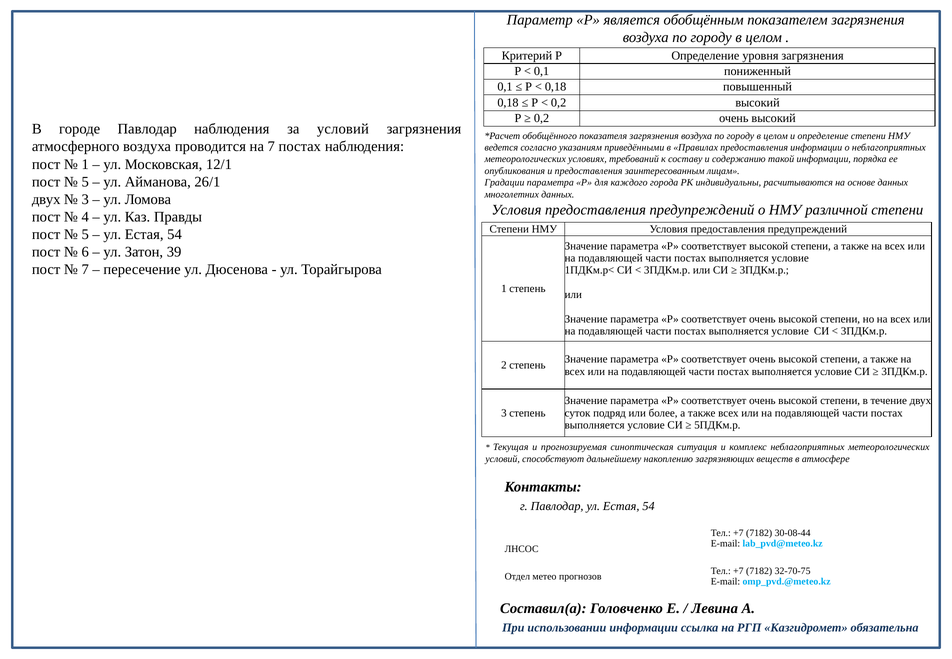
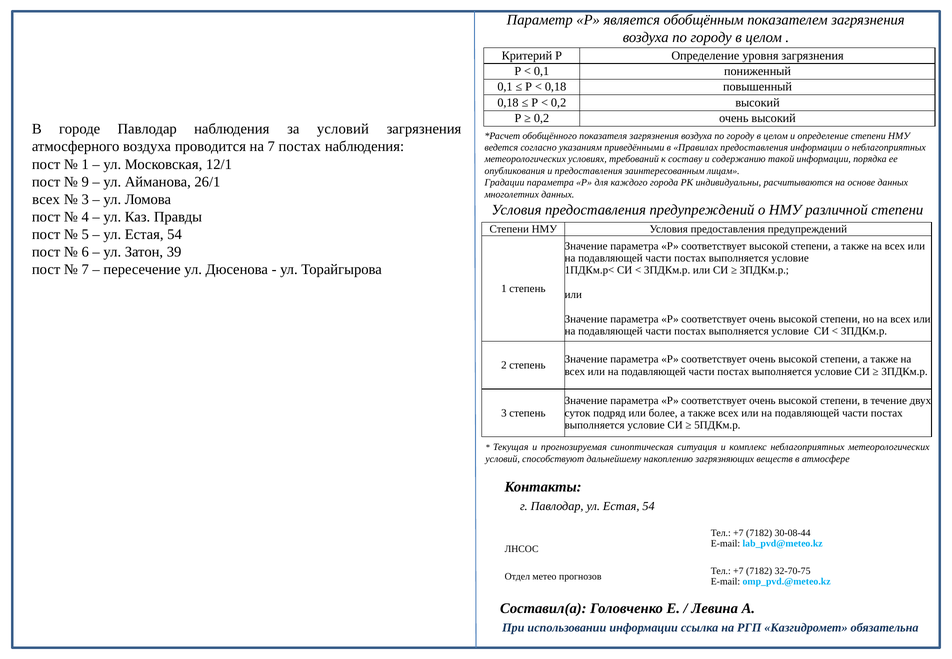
5: 5 -> 9 (85, 182)
двух: двух -> всех (46, 199)
